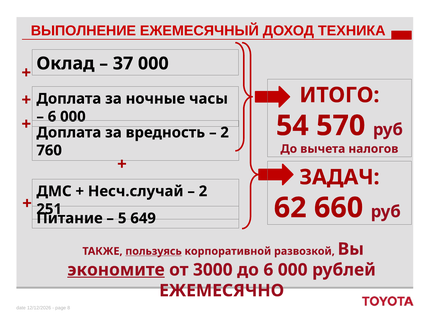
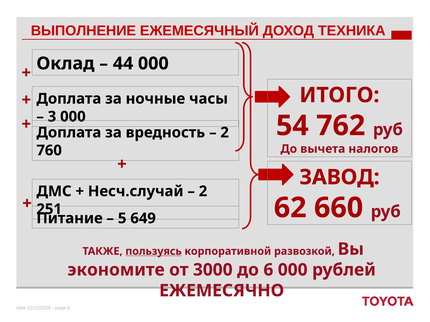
37: 37 -> 44 (123, 64)
6: 6 -> 3 (52, 117)
570: 570 -> 762 (341, 126)
ЗАДАЧ: ЗАДАЧ -> ЗАВОД (340, 177)
экономите underline: present -> none (116, 270)
